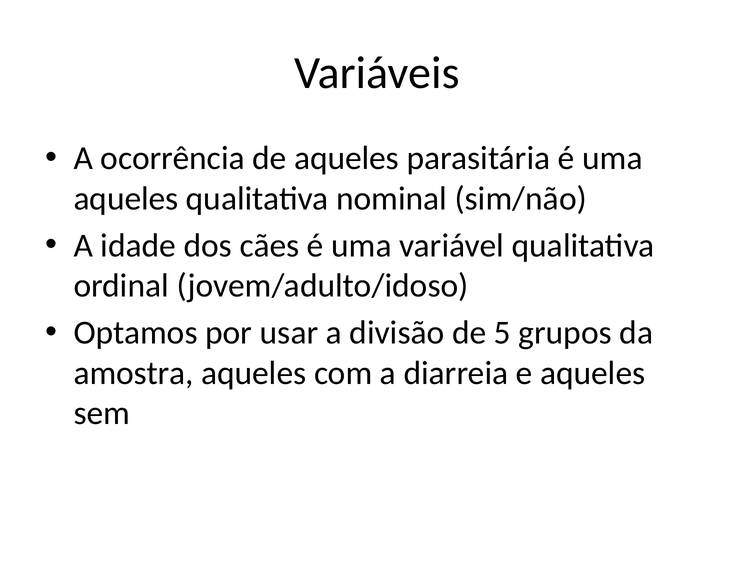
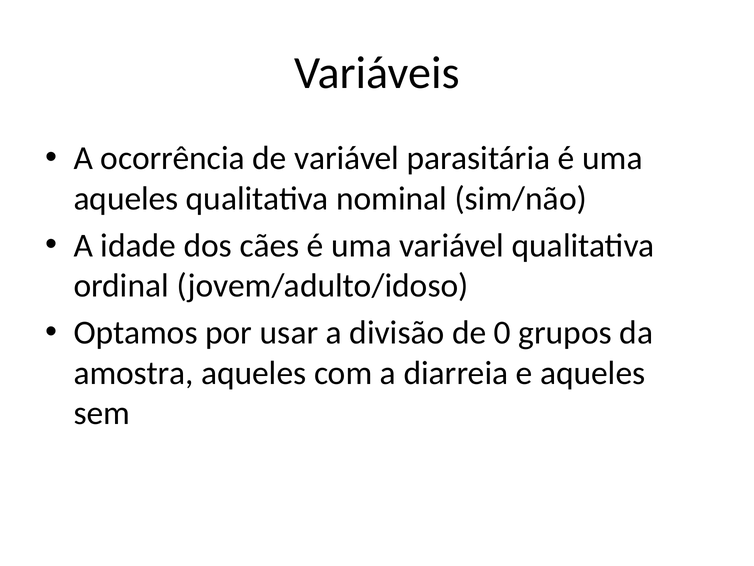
de aqueles: aqueles -> variável (347, 158)
5: 5 -> 0 (502, 332)
